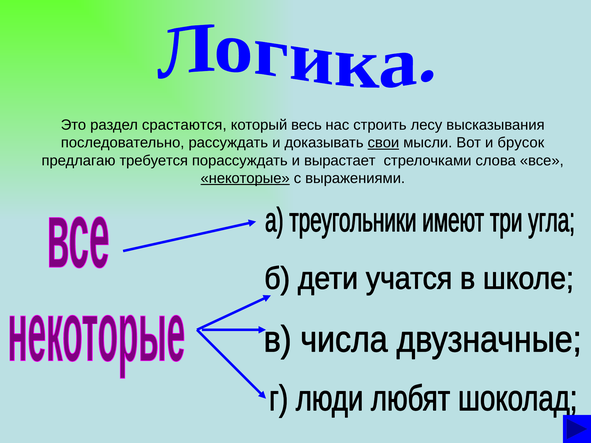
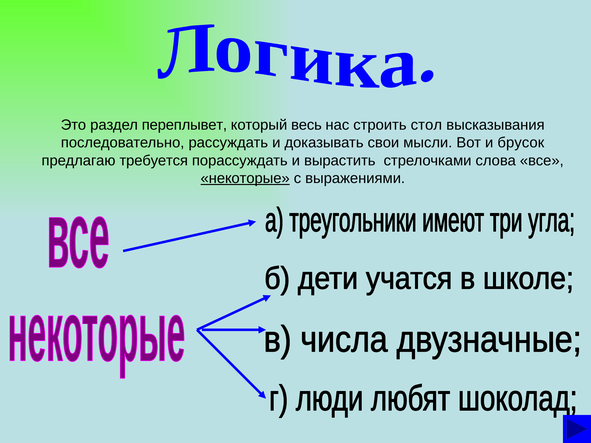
срастаются: срастаются -> переплывет (184, 125)
лесу: лесу -> стол (426, 125)
свои underline: present -> none (383, 143)
вырастает: вырастает -> вырастить (340, 161)
